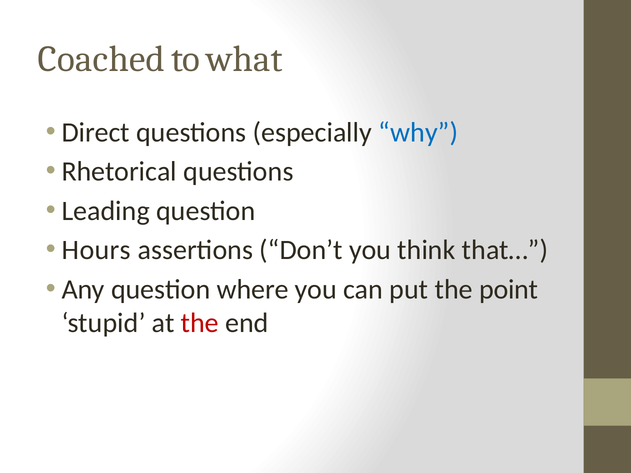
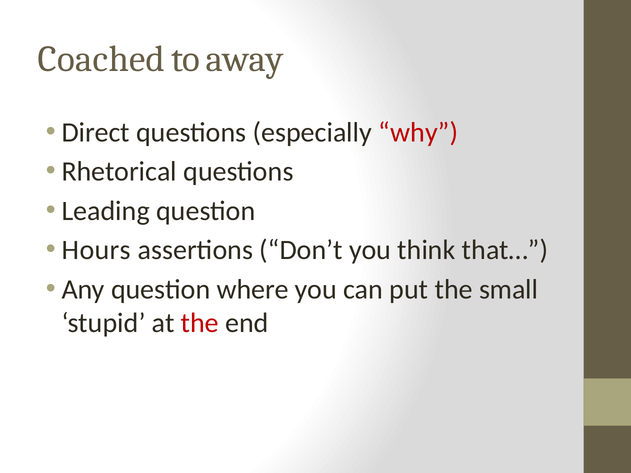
what: what -> away (245, 59)
why colour: blue -> red (418, 132)
point: point -> small (509, 290)
